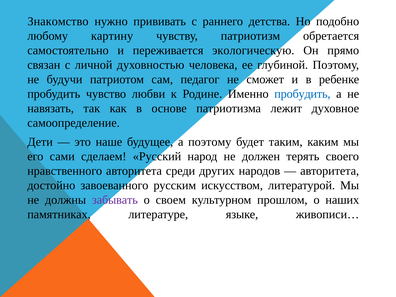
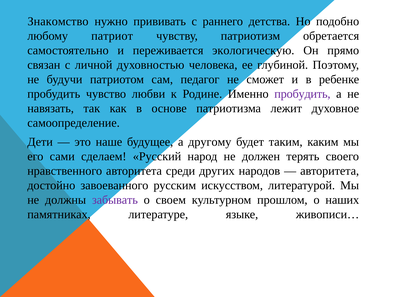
картину: картину -> патриот (112, 36)
пробудить colour: blue -> purple (302, 94)
а поэтому: поэтому -> другому (210, 142)
